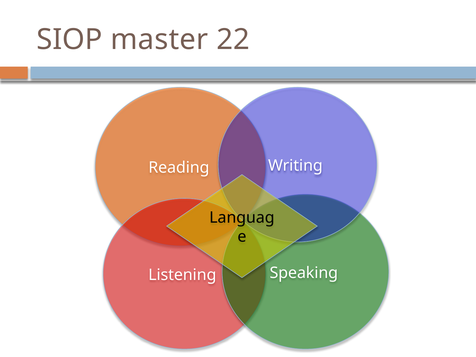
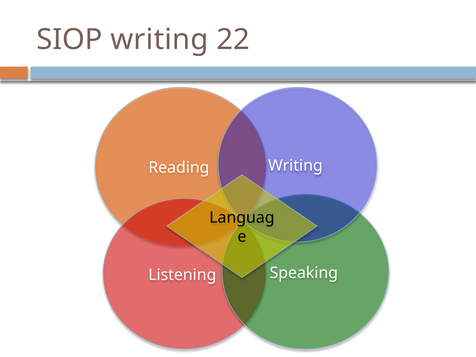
SIOP master: master -> writing (159, 40)
